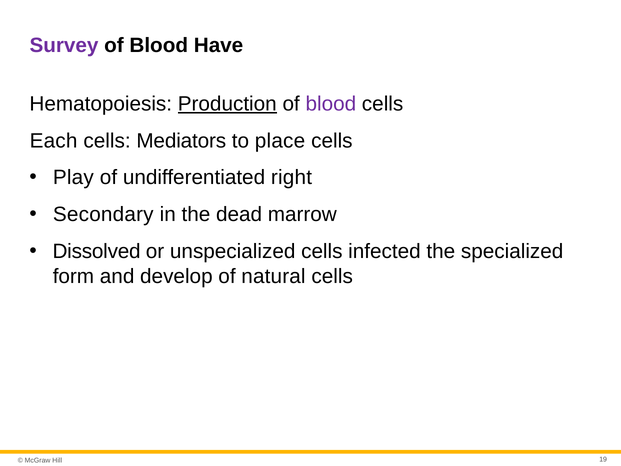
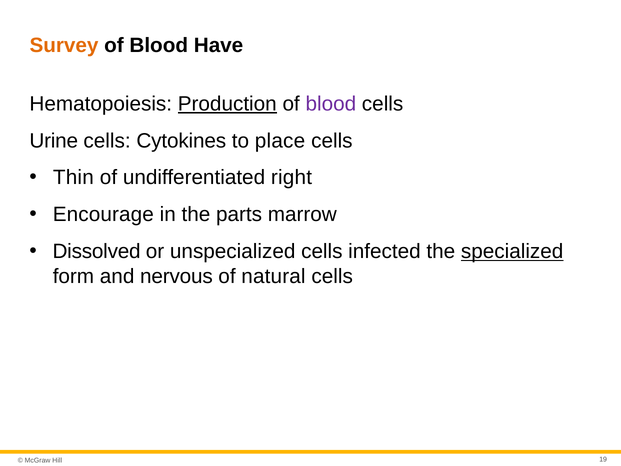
Survey colour: purple -> orange (64, 45)
Each: Each -> Urine (54, 141)
Mediators: Mediators -> Cytokines (181, 141)
Play: Play -> Thin (73, 178)
Secondary: Secondary -> Encourage (103, 214)
dead: dead -> parts (239, 214)
specialized underline: none -> present (512, 251)
develop: develop -> nervous (176, 276)
